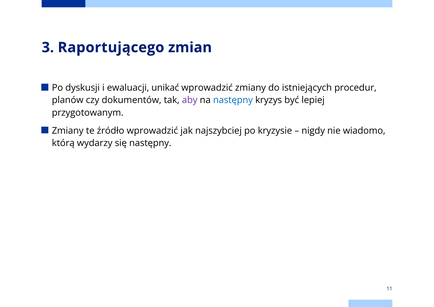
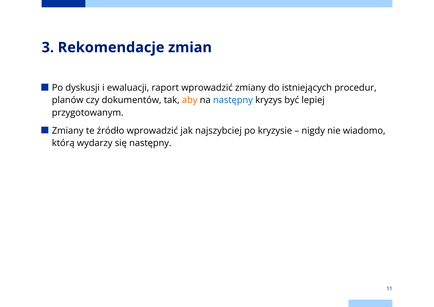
Raportującego: Raportującego -> Rekomendacje (111, 47)
unikać: unikać -> raport (165, 88)
aby colour: purple -> orange (190, 100)
